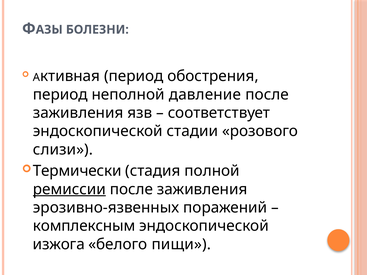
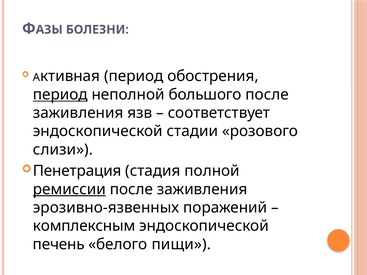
период underline: none -> present (60, 95)
давление: давление -> большого (205, 95)
Термически: Термически -> Пенетрация (77, 171)
изжога: изжога -> печень (59, 244)
